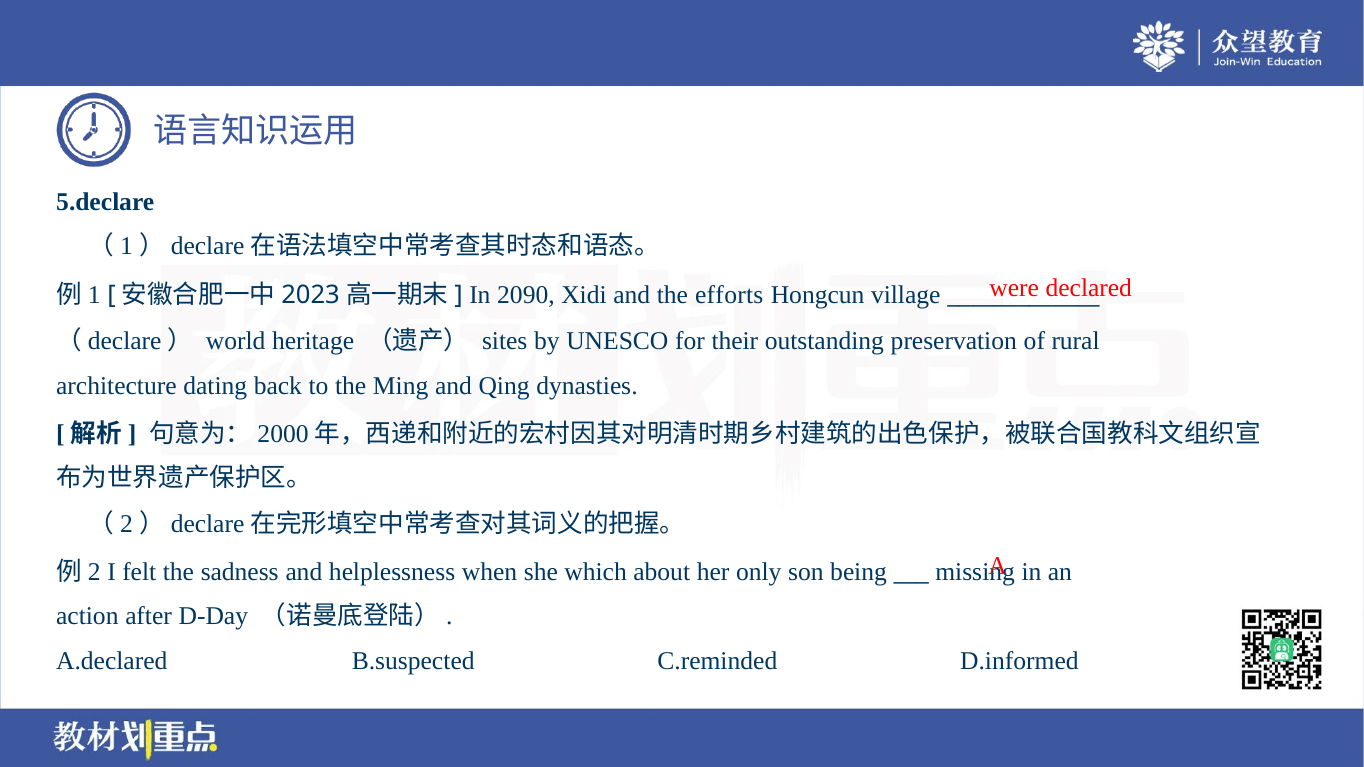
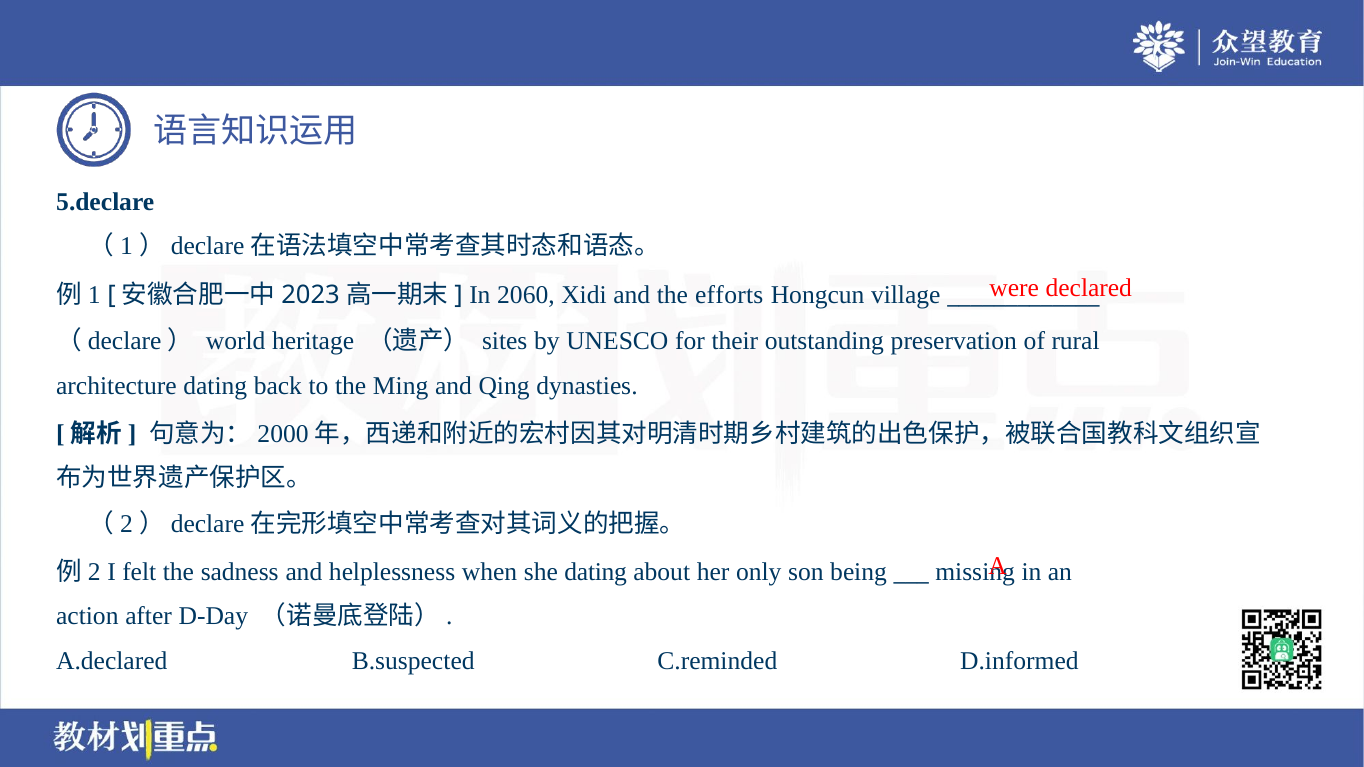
2090: 2090 -> 2060 (526, 295)
she which: which -> dating (596, 573)
